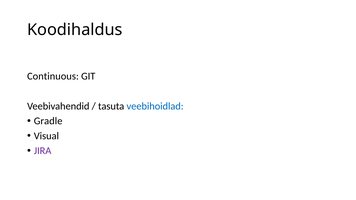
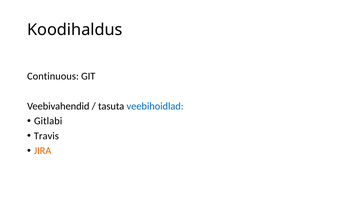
Gradle: Gradle -> Gitlabi (48, 121)
Visual: Visual -> Travis (46, 136)
JIRA colour: purple -> orange (43, 151)
